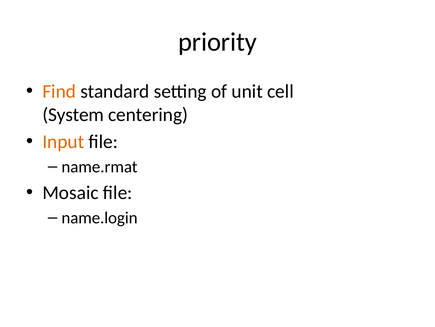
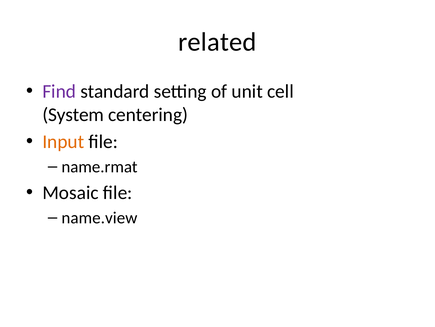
priority: priority -> related (217, 42)
Find colour: orange -> purple (59, 91)
name.login: name.login -> name.view (99, 217)
